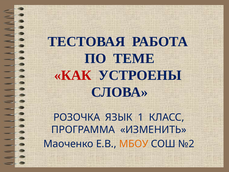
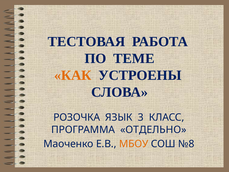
КАК colour: red -> orange (73, 75)
1: 1 -> 3 (141, 117)
ИЗМЕНИТЬ: ИЗМЕНИТЬ -> ОТДЕЛЬНО (153, 129)
№2: №2 -> №8 (186, 144)
